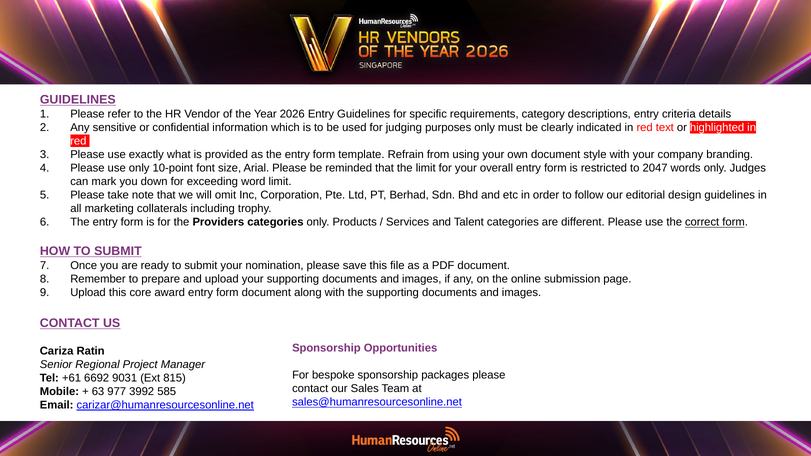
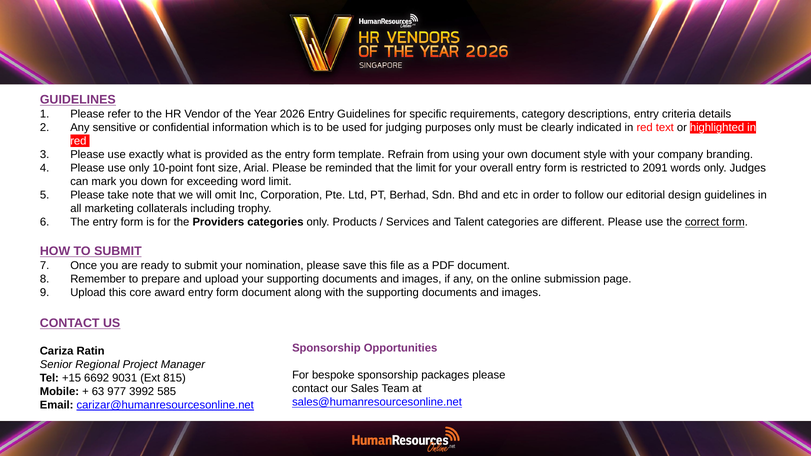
2047: 2047 -> 2091 (655, 168)
+61: +61 -> +15 (72, 378)
